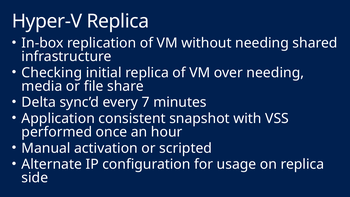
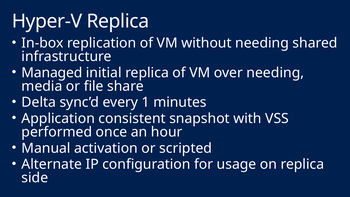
Checking: Checking -> Managed (52, 73)
7: 7 -> 1 (146, 102)
